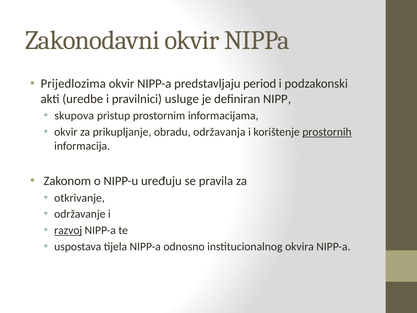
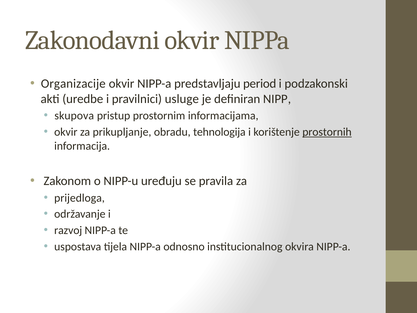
Prijedlozima: Prijedlozima -> Organizacije (73, 84)
održavanja: održavanja -> tehnologija (219, 132)
otkrivanje: otkrivanje -> prijedloga (79, 198)
razvoj underline: present -> none (68, 230)
